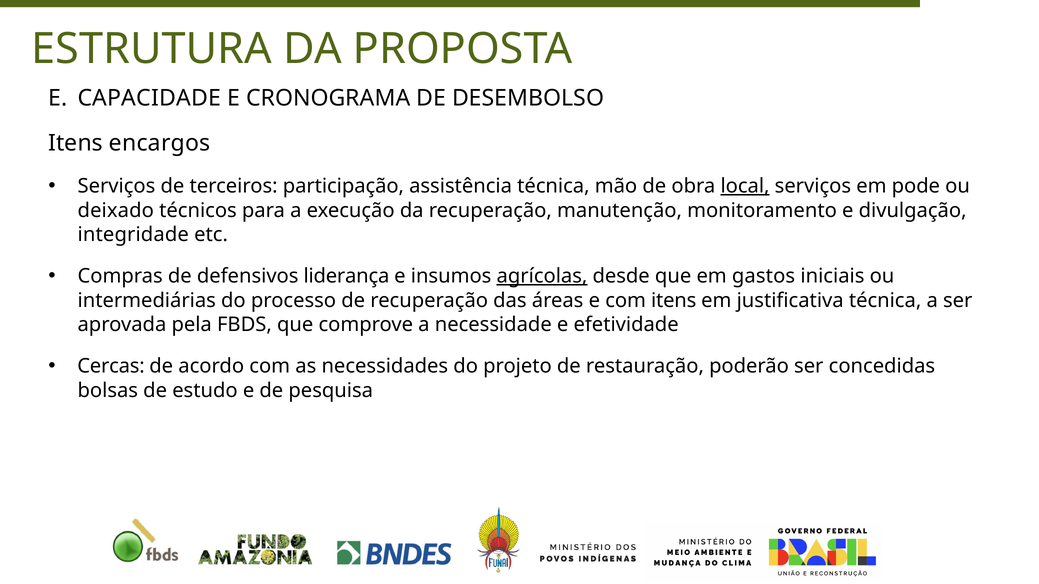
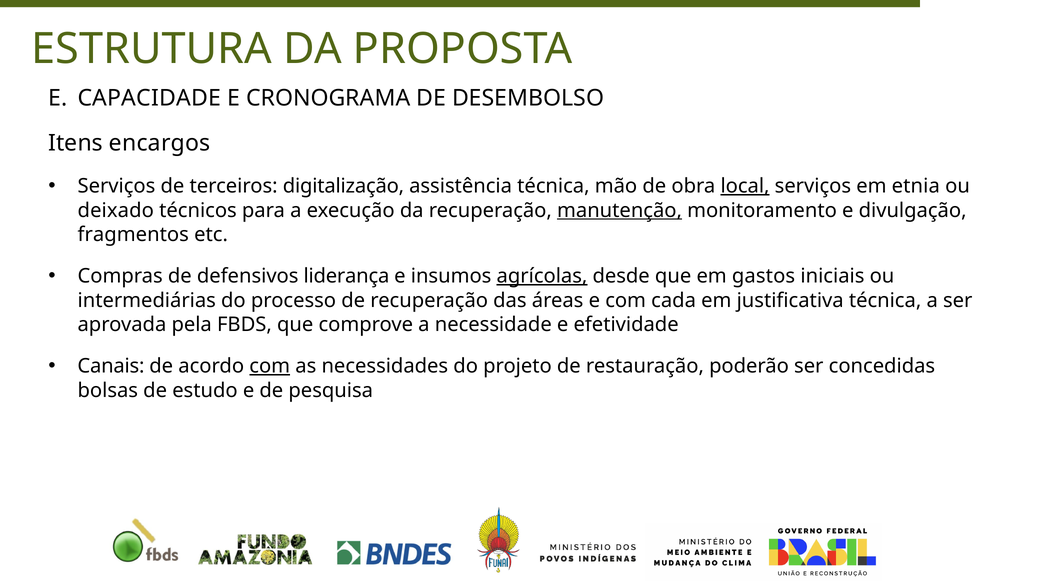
participação: participação -> digitalização (343, 186)
pode: pode -> etnia (916, 186)
manutenção underline: none -> present (620, 210)
integridade: integridade -> fragmentos (133, 235)
com itens: itens -> cada (674, 301)
Cercas: Cercas -> Canais (111, 366)
com underline: none -> present (270, 366)
